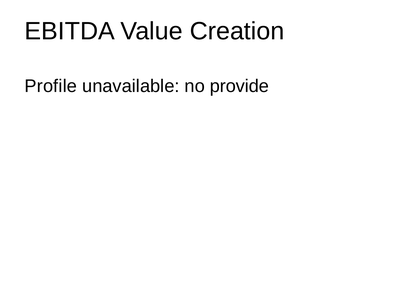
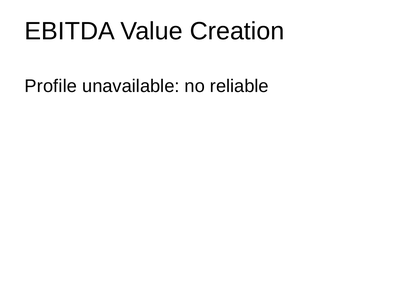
provide: provide -> reliable (239, 86)
